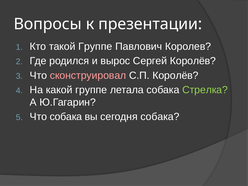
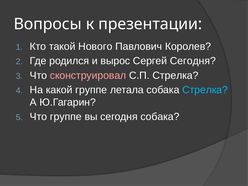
такой Группе: Группе -> Нового (95, 46)
Сергей Королёв: Королёв -> Сегодня (193, 61)
С.П Королёв: Королёв -> Стрелка (175, 75)
Стрелка colour: light green -> light blue (205, 90)
Что собака: собака -> группе (66, 117)
